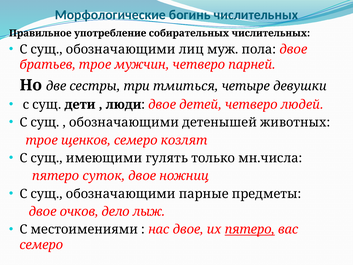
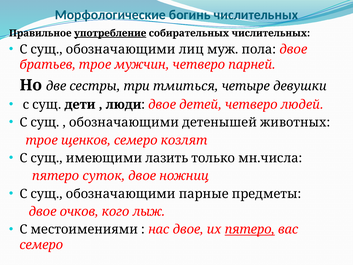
употребление underline: none -> present (110, 33)
гулять: гулять -> лазить (167, 158)
дело: дело -> кого (116, 211)
